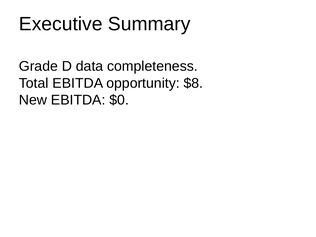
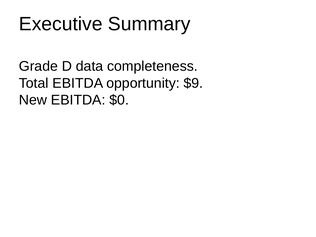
$8: $8 -> $9 (193, 83)
